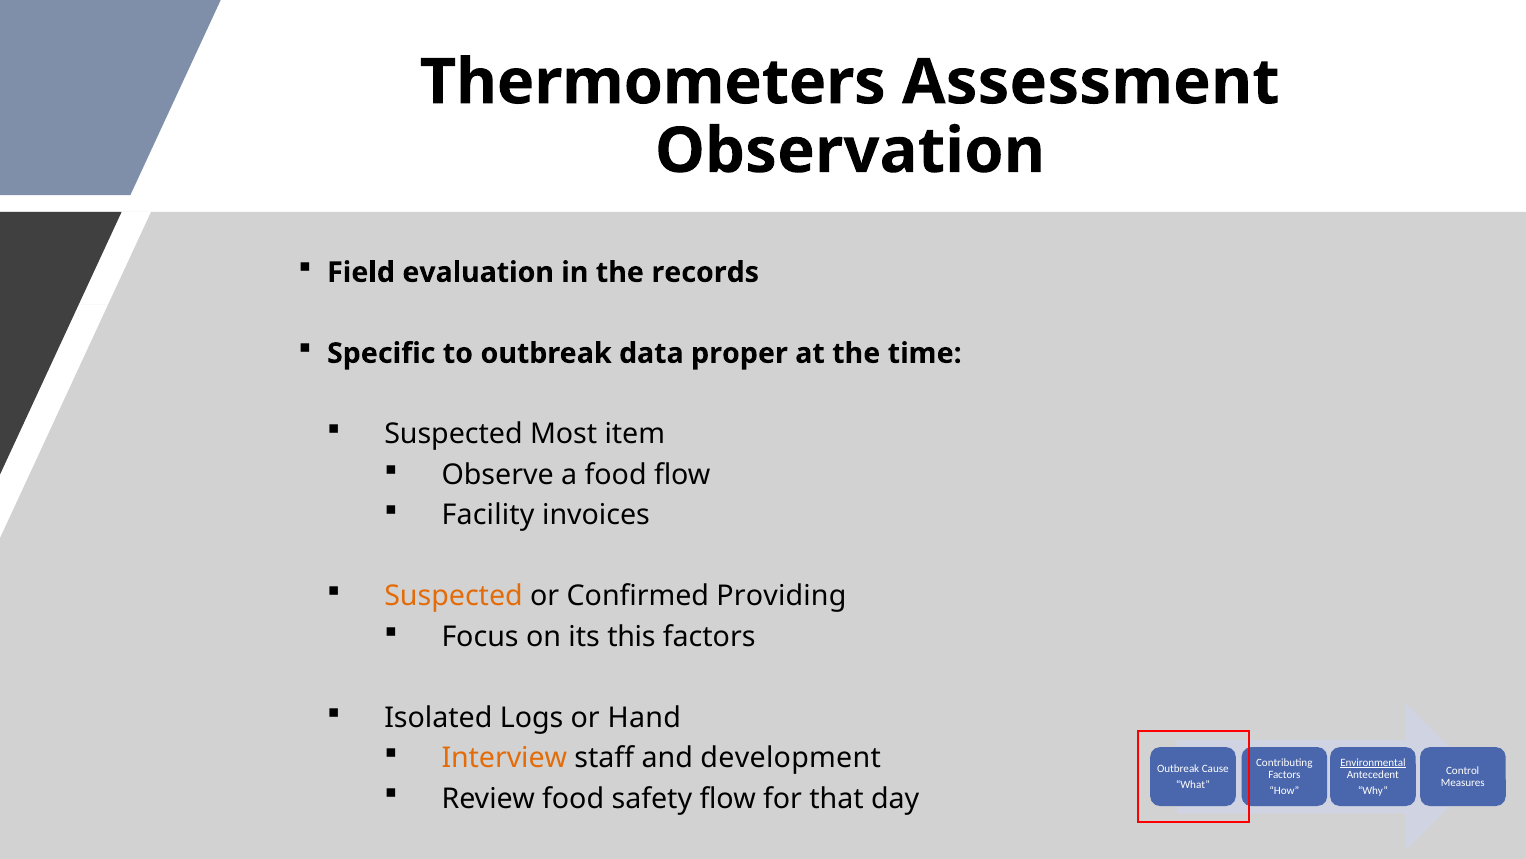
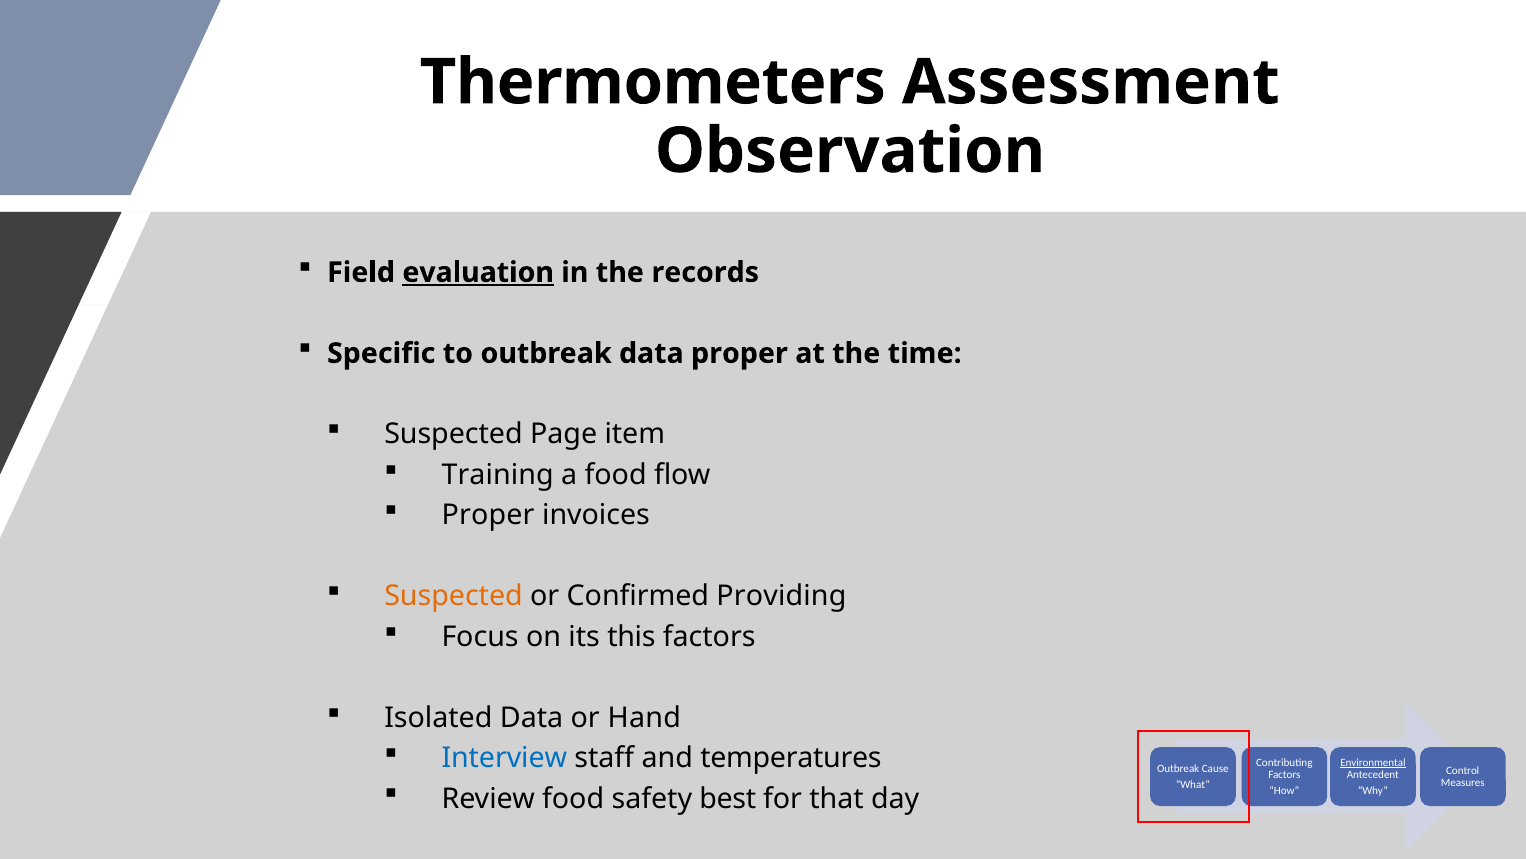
evaluation underline: none -> present (478, 272)
Most: Most -> Page (564, 434)
Observe: Observe -> Training (498, 474)
Facility: Facility -> Proper (488, 515)
Isolated Logs: Logs -> Data (532, 717)
Interview colour: orange -> blue (504, 758)
development: development -> temperatures (791, 758)
safety flow: flow -> best (728, 798)
